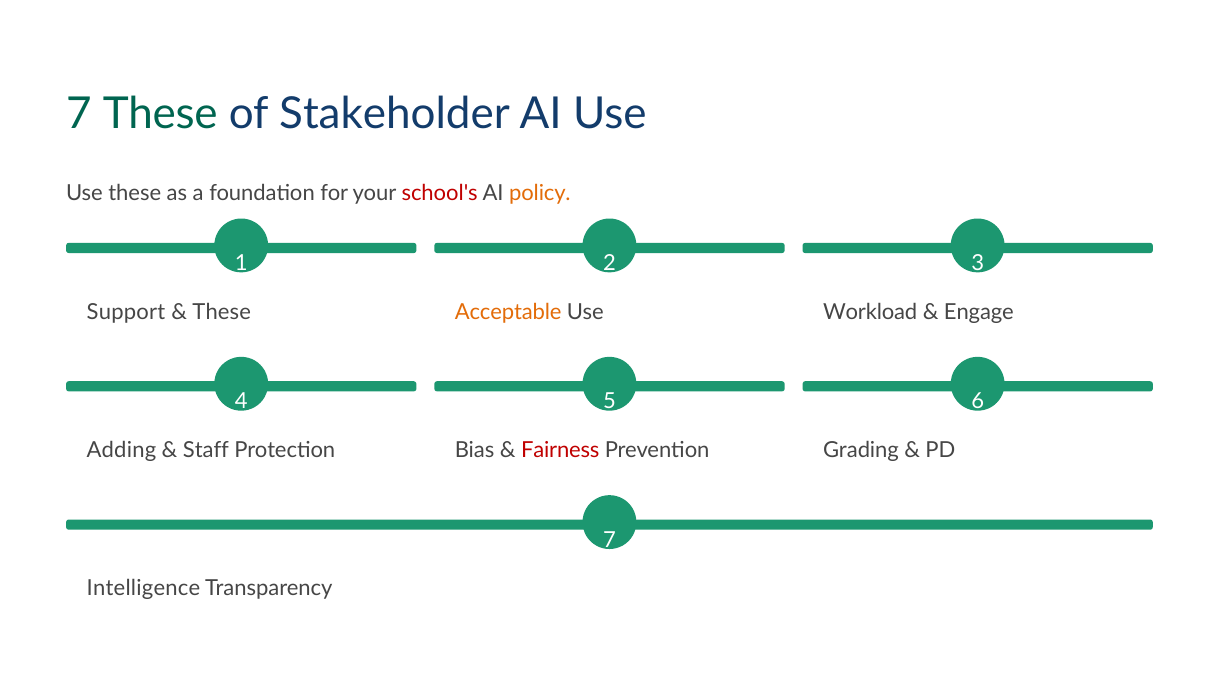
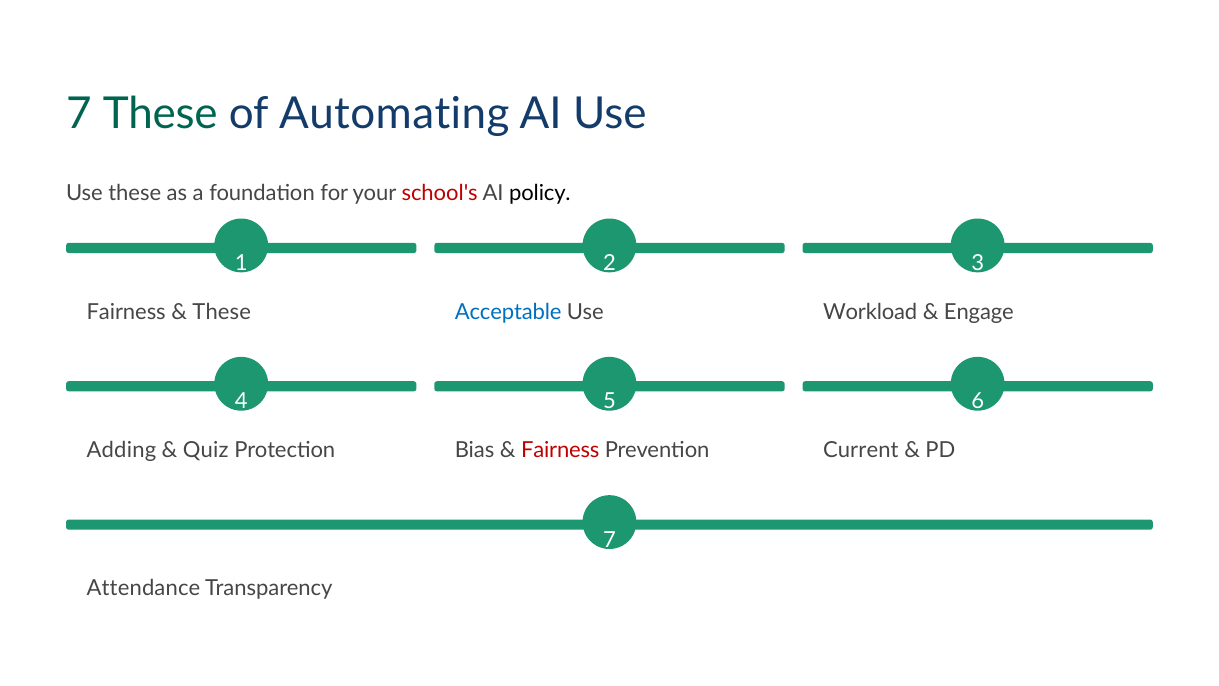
Stakeholder: Stakeholder -> Automating (394, 114)
policy colour: orange -> black (540, 193)
Support: Support -> Fairness (126, 312)
Acceptable colour: orange -> blue (508, 312)
Staff: Staff -> Quiz (206, 450)
Grading: Grading -> Current (861, 450)
Intelligence: Intelligence -> Attendance (143, 588)
